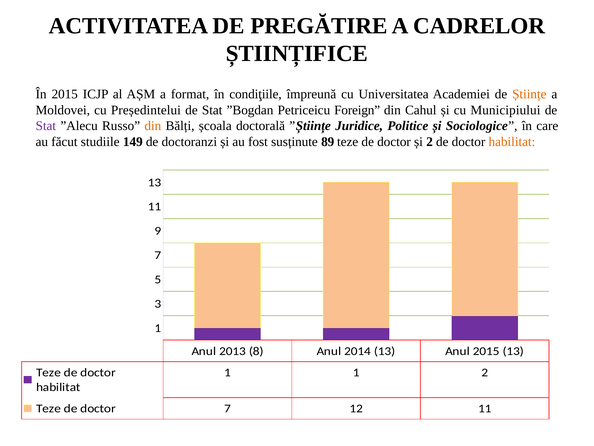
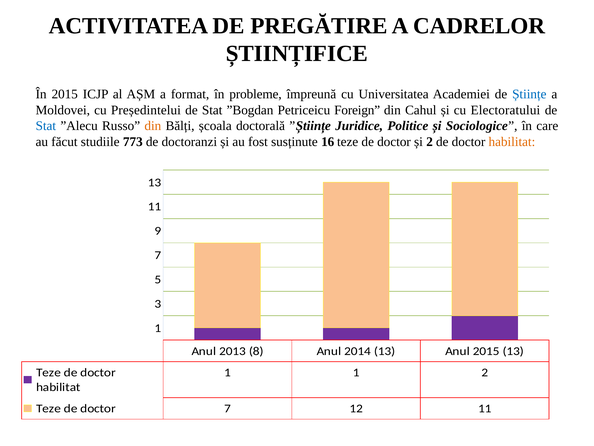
condiţiile: condiţiile -> probleme (256, 94)
Științe colour: orange -> blue (529, 94)
Municipiului: Municipiului -> Electoratului (505, 110)
Stat colour: purple -> blue (46, 126)
149: 149 -> 773 (133, 142)
89: 89 -> 16 (328, 142)
